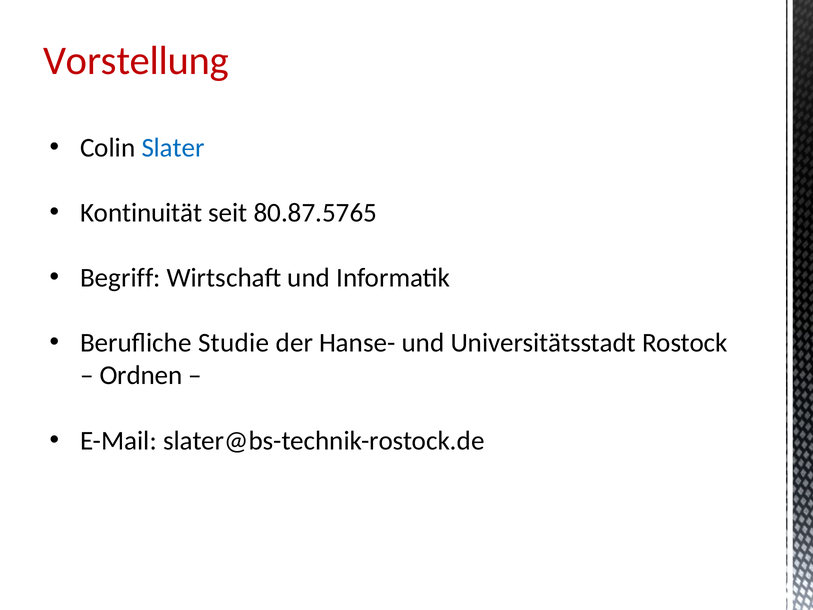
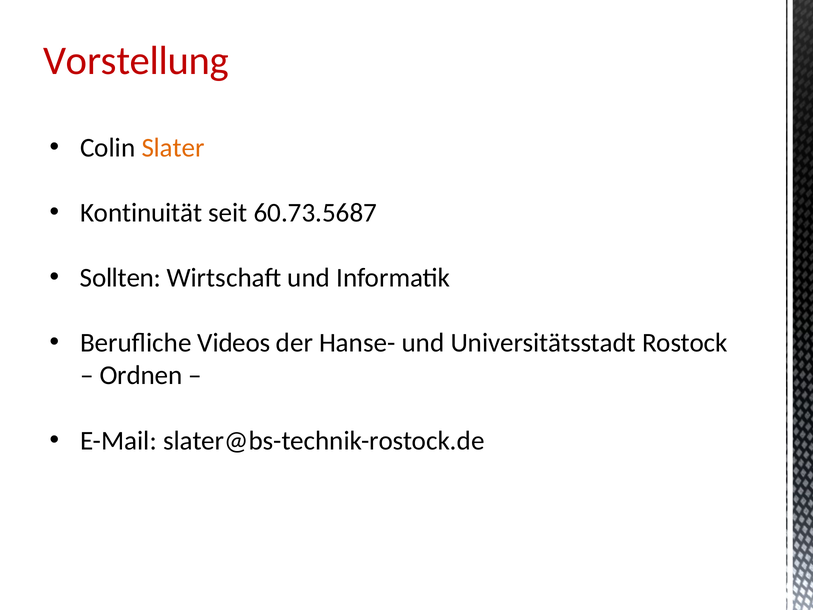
Slater colour: blue -> orange (173, 148)
80.87.5765: 80.87.5765 -> 60.73.5687 (315, 213)
Begriff: Begriff -> Sollten (120, 278)
Studie: Studie -> Videos (234, 343)
